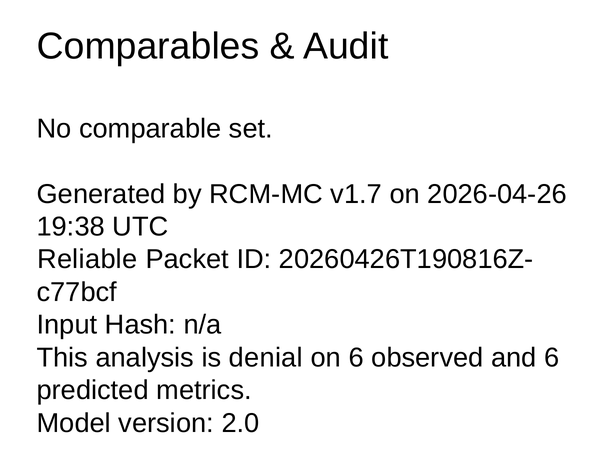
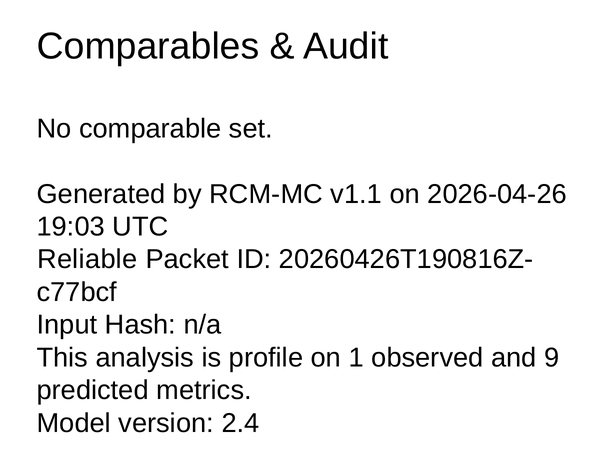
v1.7: v1.7 -> v1.1 (356, 194)
19:38: 19:38 -> 19:03 (71, 227)
denial: denial -> profile (266, 357)
on 6: 6 -> 1 (356, 357)
and 6: 6 -> 9 (552, 357)
2.0: 2.0 -> 2.4 (240, 423)
